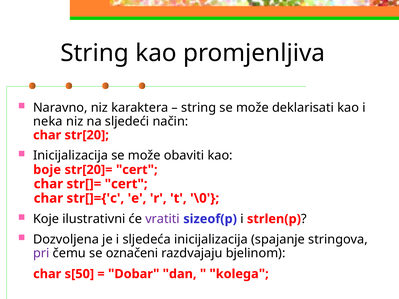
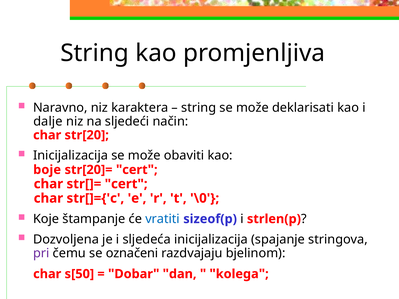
neka: neka -> dalje (48, 121)
ilustrativni: ilustrativni -> štampanje (94, 219)
vratiti colour: purple -> blue (162, 219)
